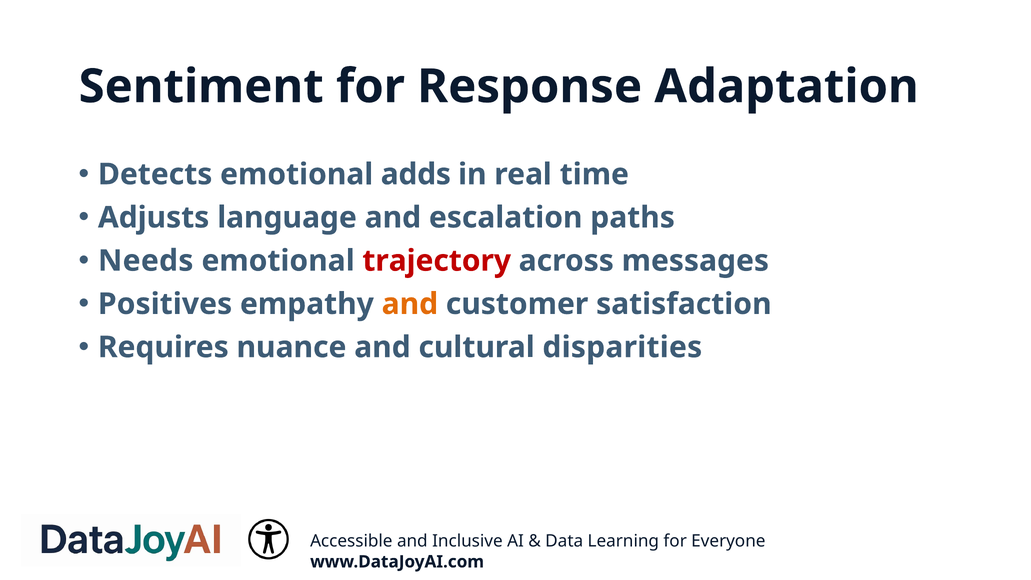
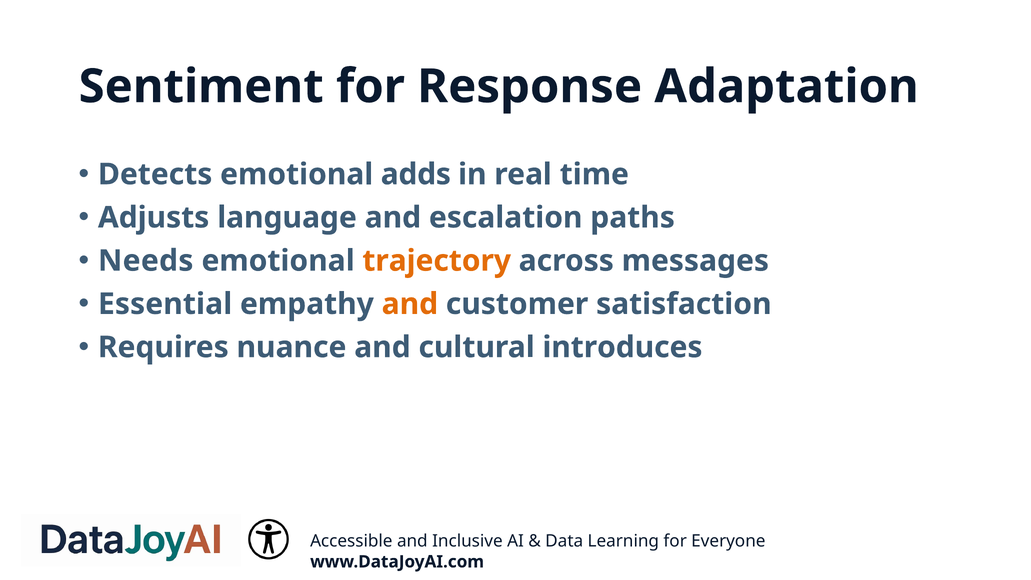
trajectory colour: red -> orange (437, 261)
Positives: Positives -> Essential (165, 304)
disparities: disparities -> introduces (622, 347)
